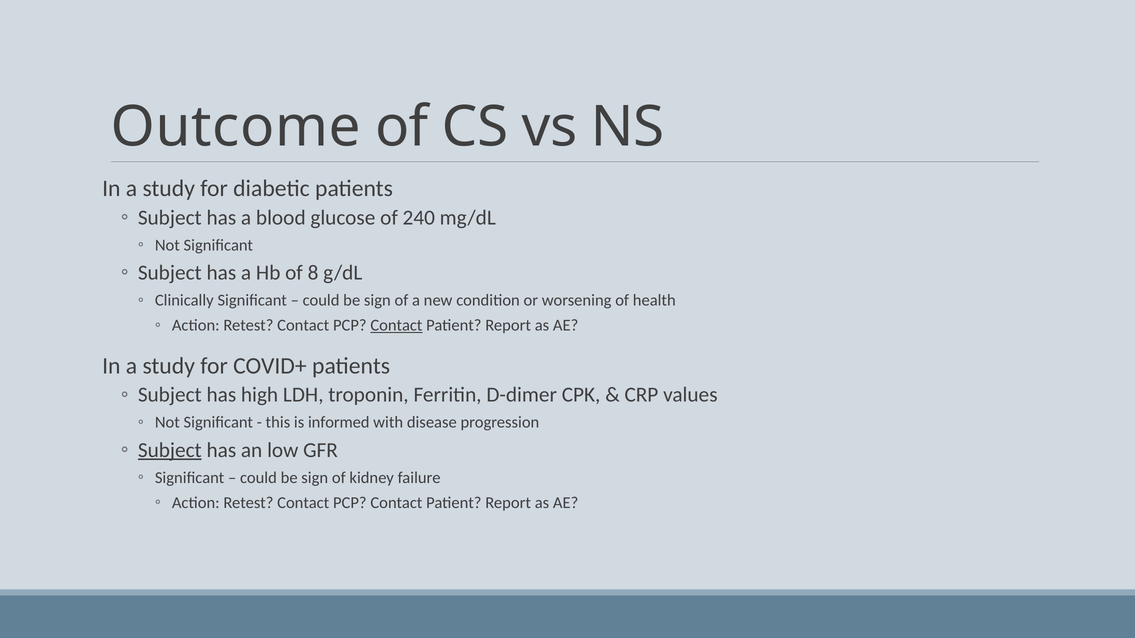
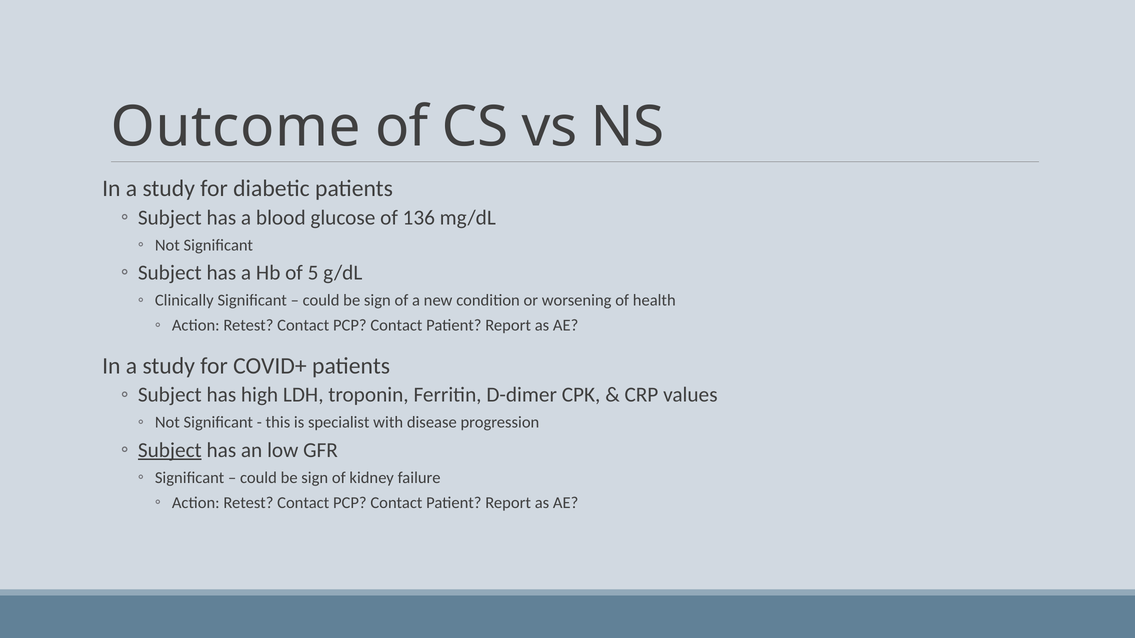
240: 240 -> 136 (419, 218)
8: 8 -> 5 (313, 273)
Contact underline: present -> none (396, 326)
informed: informed -> specialist (339, 423)
